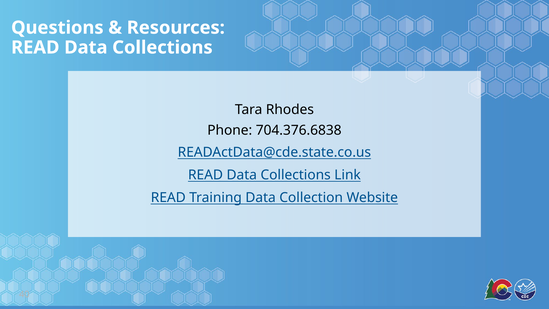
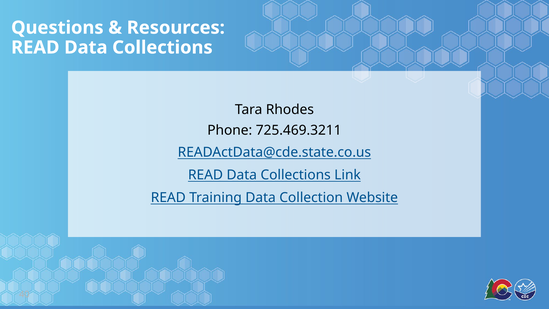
704.376.6838: 704.376.6838 -> 725.469.3211 (299, 130)
